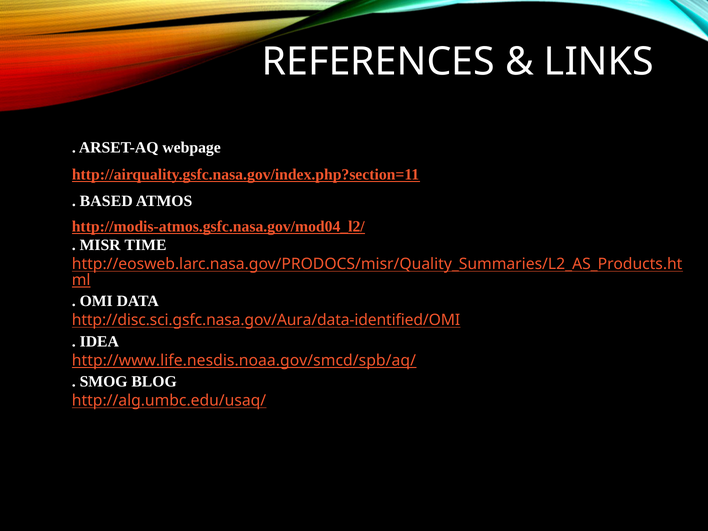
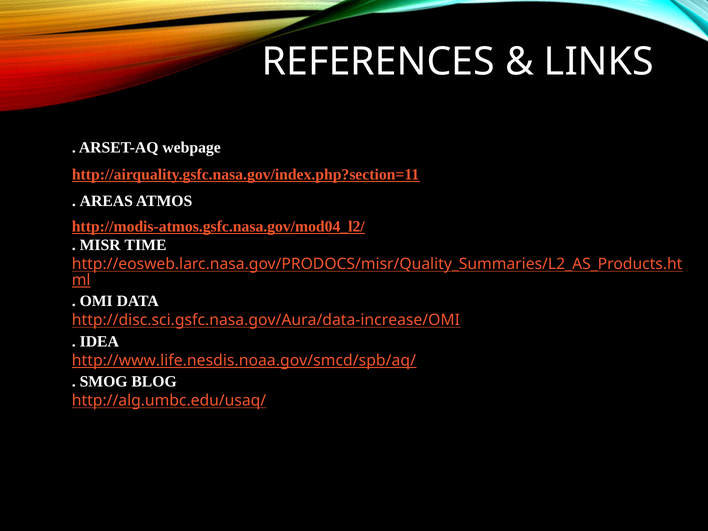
BASED: BASED -> AREAS (106, 201)
http://disc.sci.gsfc.nasa.gov/Aura/data-identified/OMI: http://disc.sci.gsfc.nasa.gov/Aura/data-identified/OMI -> http://disc.sci.gsfc.nasa.gov/Aura/data-increase/OMI (266, 320)
